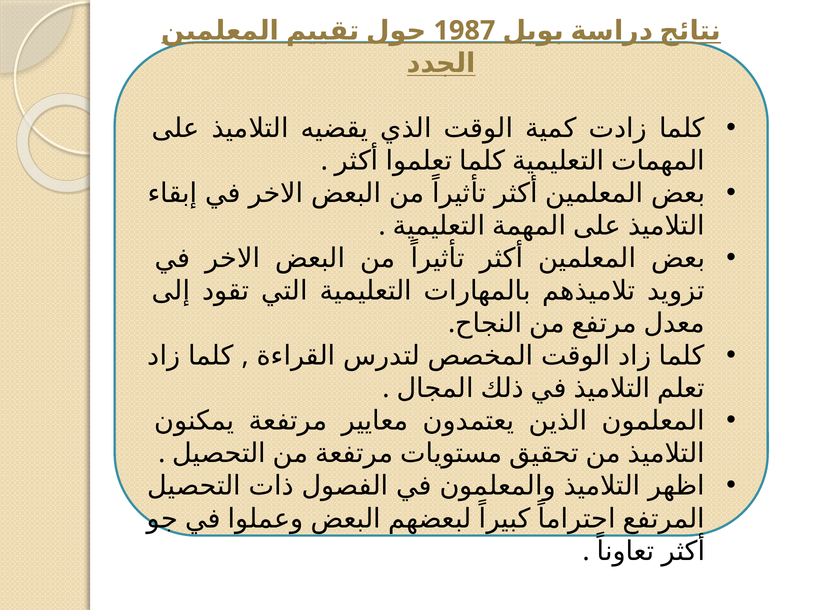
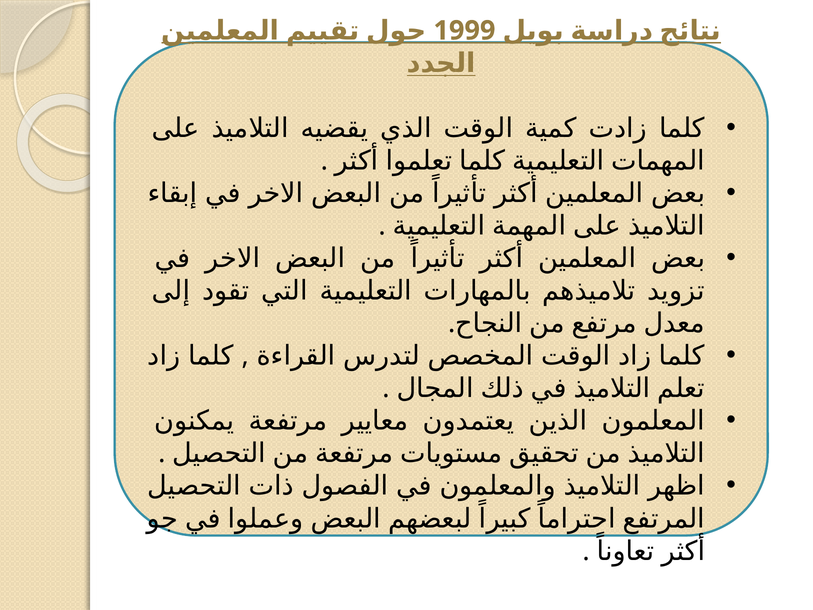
1987: 1987 -> 1999 (464, 31)
